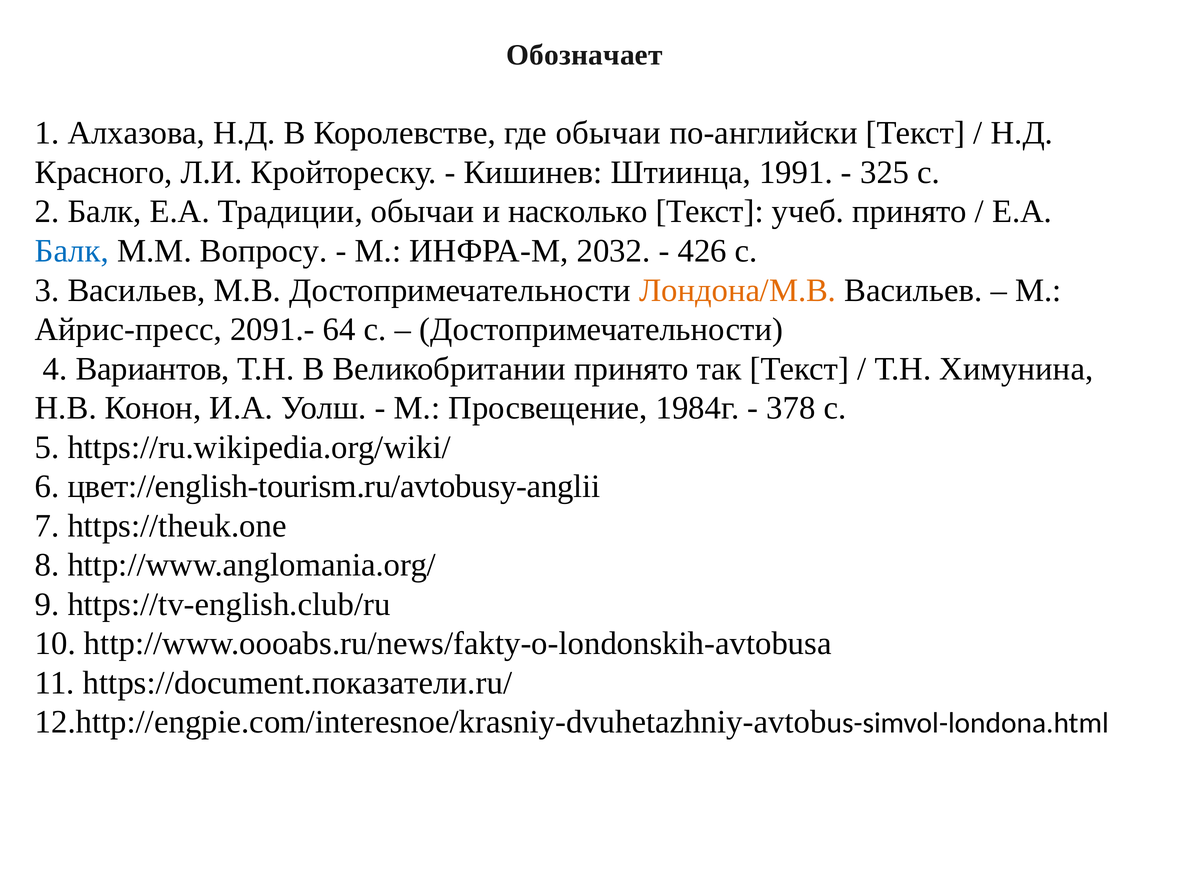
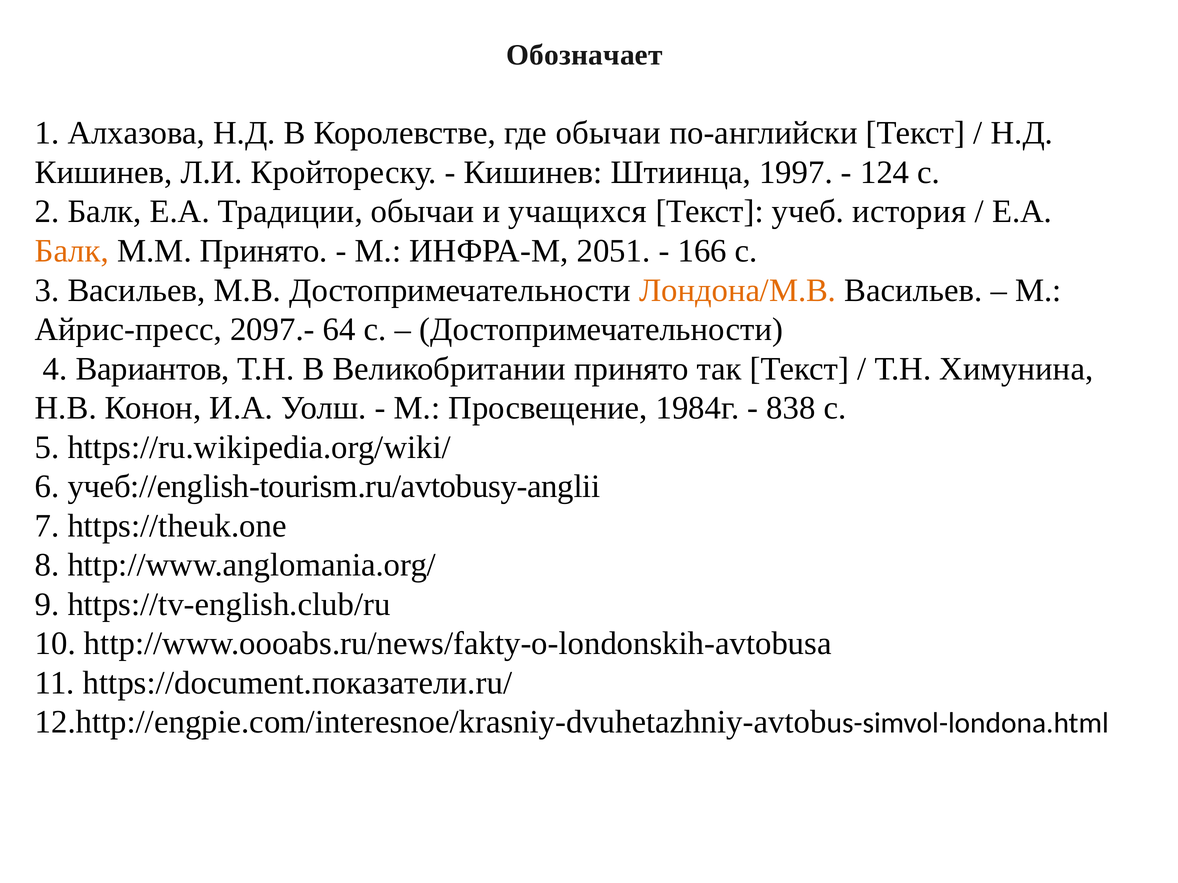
Красного: Красного -> Кишинев (104, 173)
1991: 1991 -> 1997 (796, 173)
325: 325 -> 124 (885, 173)
насколько: насколько -> учащихся (578, 212)
учеб принято: принято -> история (909, 212)
Балк colour: blue -> orange (72, 251)
М.М Вопросу: Вопросу -> Принято (264, 251)
2032: 2032 -> 2051 (614, 251)
426: 426 -> 166 (702, 251)
2091.-: 2091.- -> 2097.- (272, 330)
378: 378 -> 838 (791, 408)
цвет://english-tourism.ru/avtobusy-anglii: цвет://english-tourism.ru/avtobusy-anglii -> учеб://english-tourism.ru/avtobusy-anglii (334, 487)
